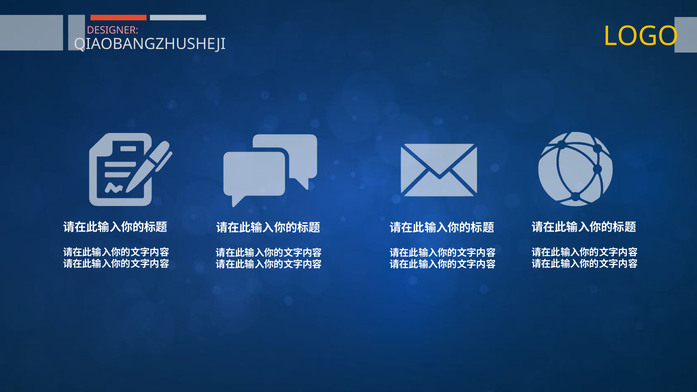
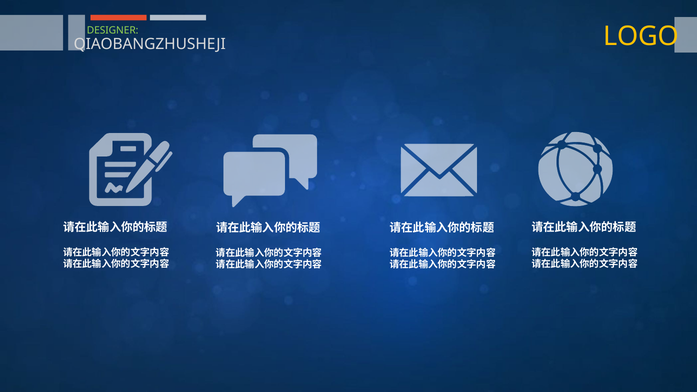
DESIGNER colour: pink -> light green (113, 31)
